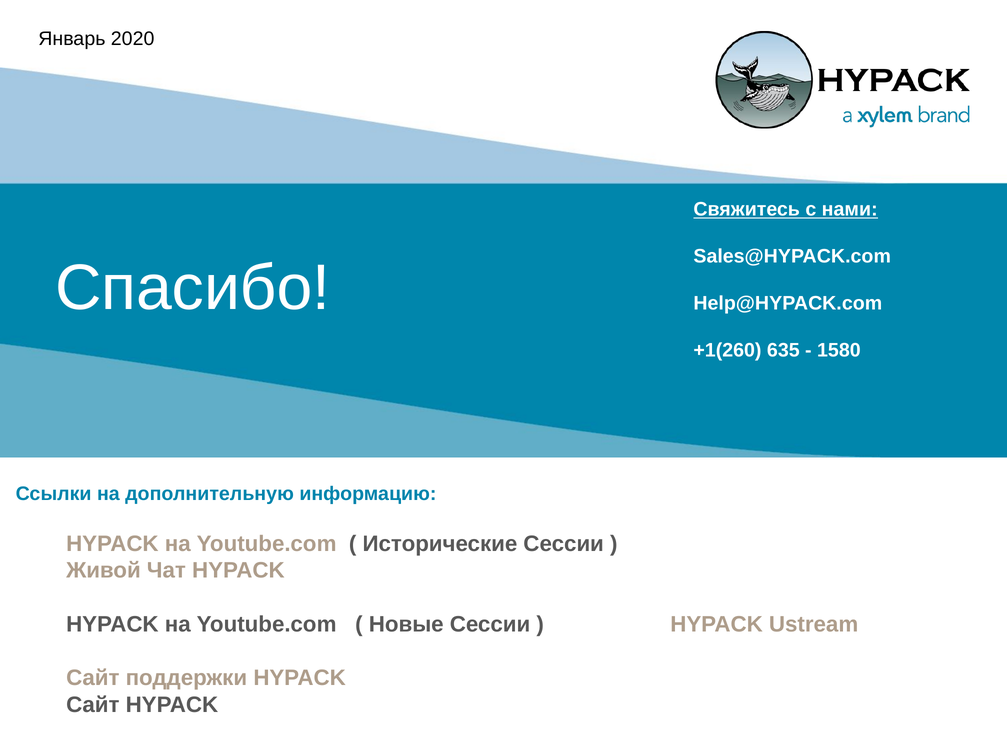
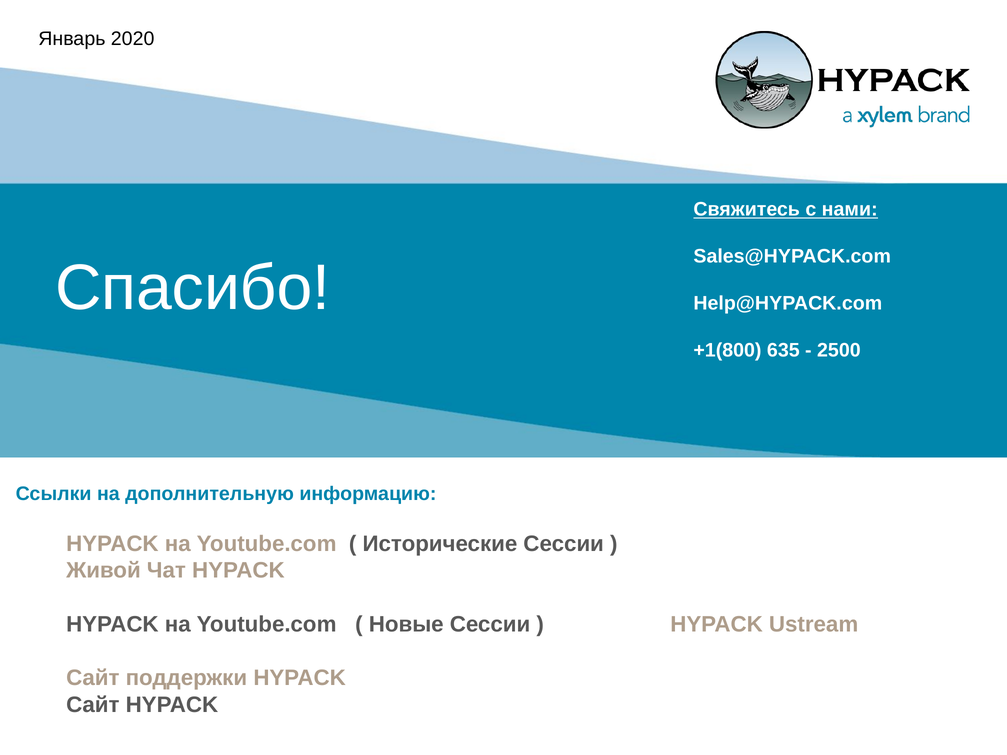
+1(260: +1(260 -> +1(800 (727, 350)
1580: 1580 -> 2500 (839, 350)
